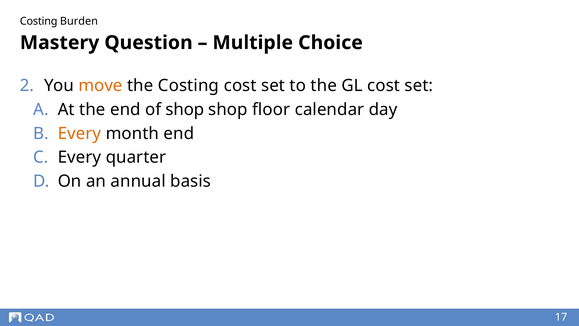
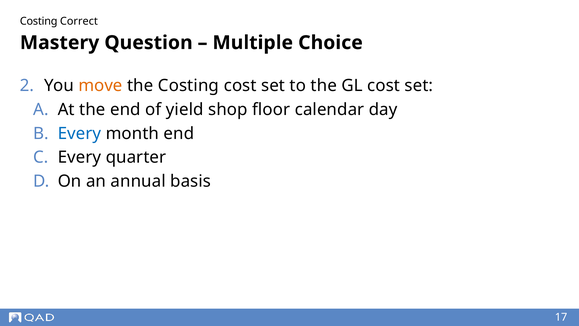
Burden: Burden -> Correct (79, 21)
of shop: shop -> yield (185, 109)
Every colour: orange -> blue (79, 133)
